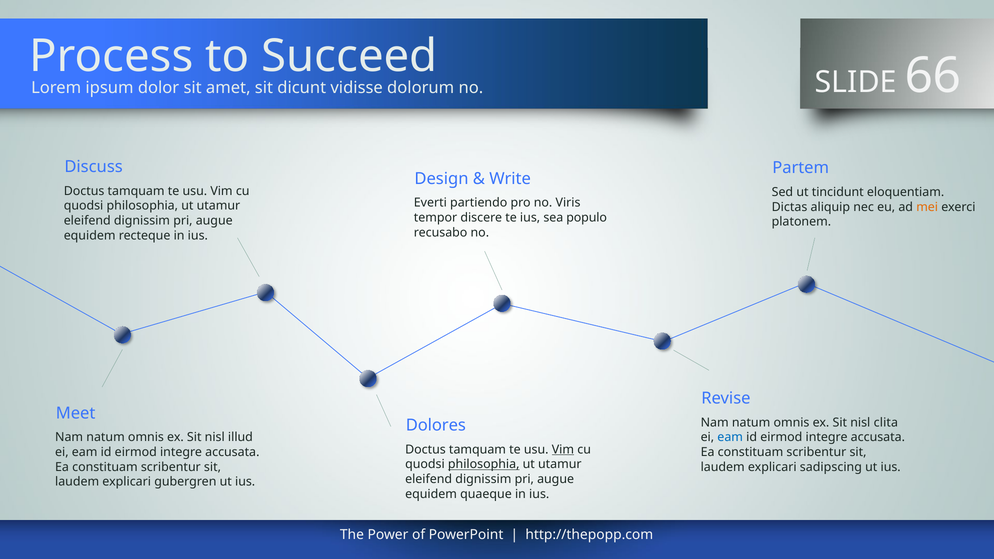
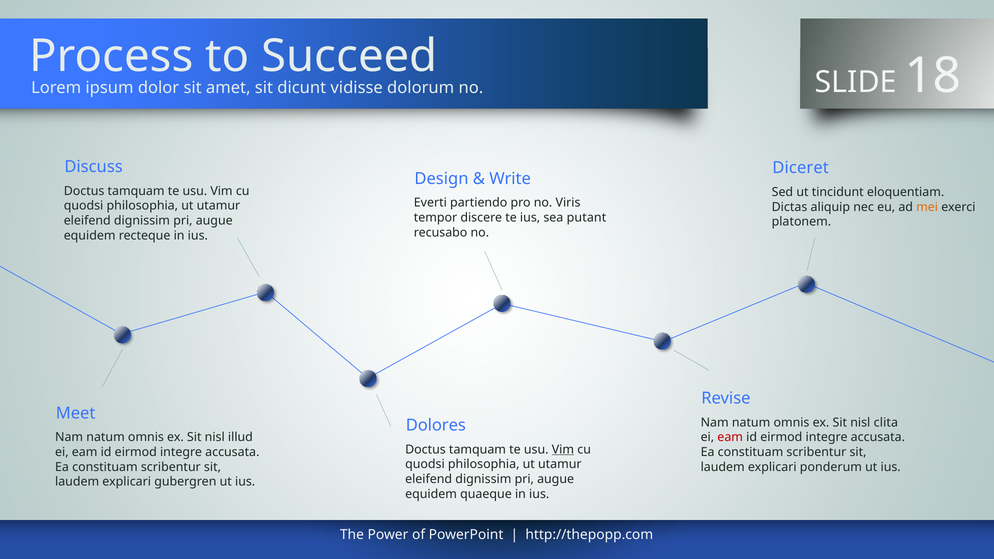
66: 66 -> 18 (933, 76)
Partem: Partem -> Diceret (801, 168)
populo: populo -> putant (587, 218)
eam colour: blue -> red (730, 438)
philosophia underline: present -> none (484, 465)
sadipscing: sadipscing -> ponderum (831, 467)
